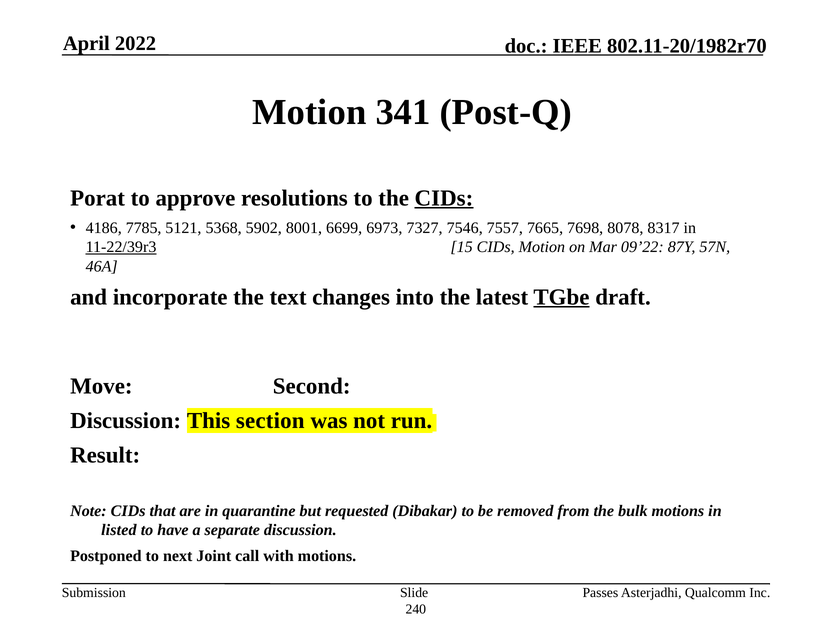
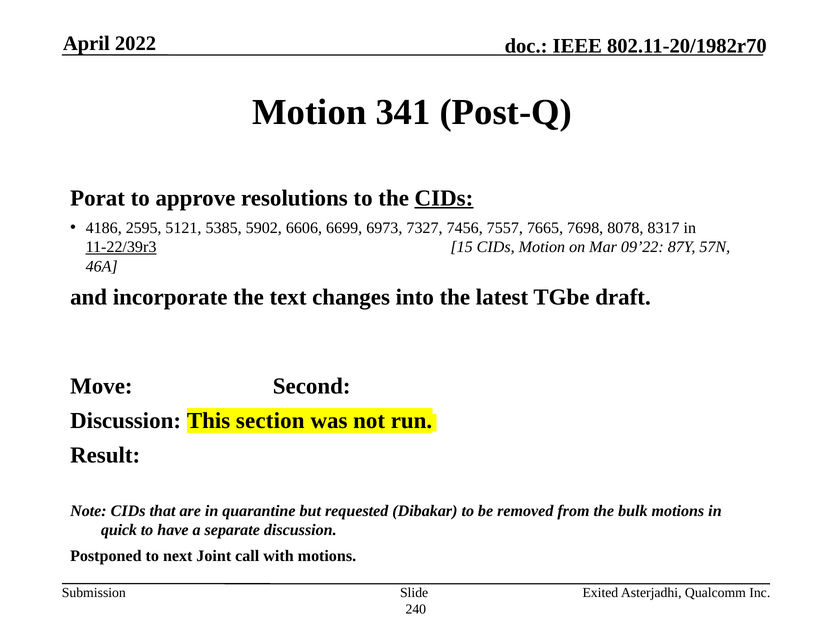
7785: 7785 -> 2595 (144, 228)
5368: 5368 -> 5385 (224, 228)
8001: 8001 -> 6606 (304, 228)
7546: 7546 -> 7456 (465, 228)
TGbe underline: present -> none (561, 297)
listed: listed -> quick (119, 531)
Passes: Passes -> Exited (600, 593)
